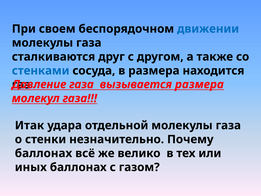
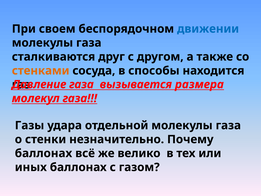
стенками colour: blue -> orange (41, 71)
в размера: размера -> способы (154, 71)
Итак: Итак -> Газы (30, 125)
